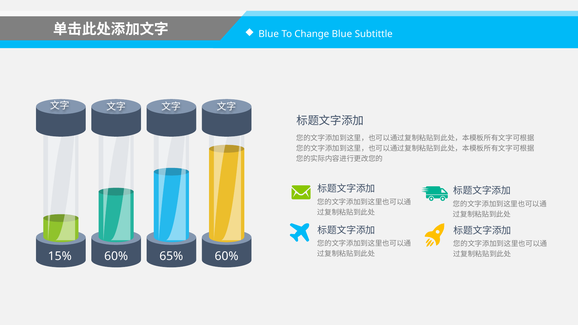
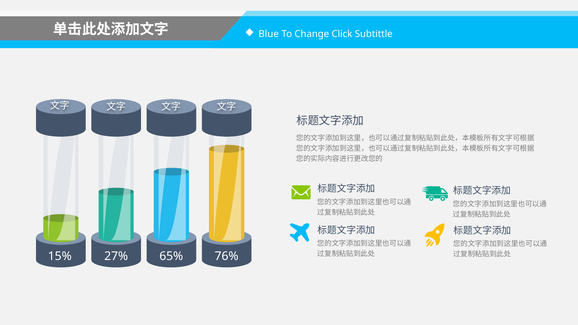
Change Blue: Blue -> Click (342, 34)
15% 60%: 60% -> 27% (116, 256)
65% 60%: 60% -> 76% (227, 256)
